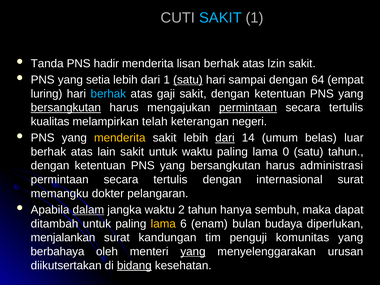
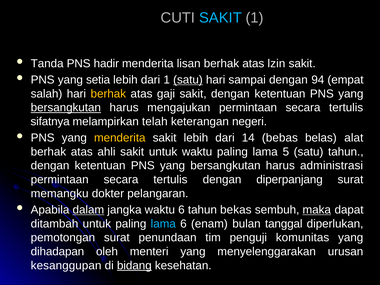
64: 64 -> 94 (318, 80)
luring: luring -> salah (46, 94)
berhak colour: light blue -> yellow (108, 94)
permintaan underline: present -> none (248, 108)
kualitas: kualitas -> sifatnya (50, 122)
dari underline: present -> none (225, 138)
umum: umum -> bebas (280, 138)
luar: luar -> alat (354, 138)
lain: lain -> ahli (106, 152)
0: 0 -> 5 (286, 152)
internasional: internasional -> diperpanjang (290, 180)
waktu 2: 2 -> 6 (181, 210)
hanya: hanya -> bekas (236, 210)
maka underline: none -> present (317, 210)
lama colour: yellow -> light blue (163, 224)
budaya: budaya -> tanggal (284, 224)
menjalankan: menjalankan -> pemotongan (63, 238)
kandungan: kandungan -> penundaan (168, 238)
berbahaya: berbahaya -> dihadapan (57, 252)
yang underline: present -> none (193, 252)
diikutsertakan: diikutsertakan -> kesanggupan (66, 265)
